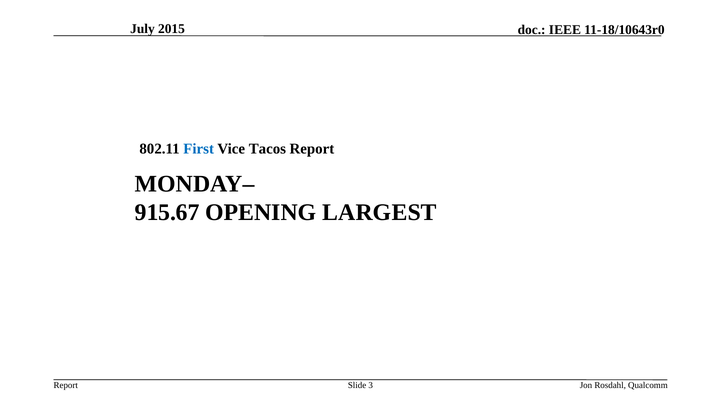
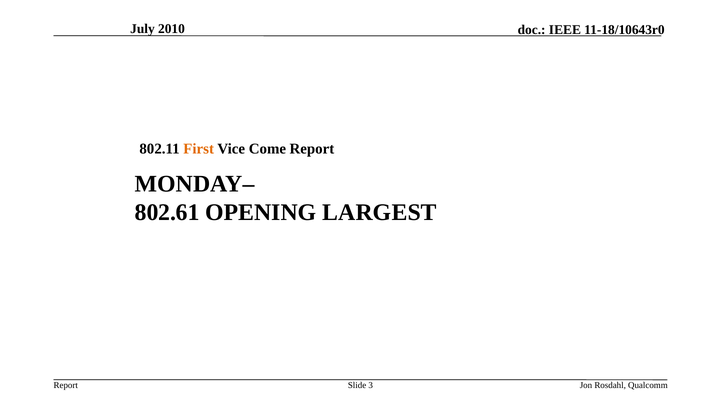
2015: 2015 -> 2010 (171, 29)
First colour: blue -> orange (199, 149)
Tacos: Tacos -> Come (267, 149)
915.67: 915.67 -> 802.61 (167, 213)
